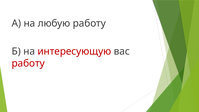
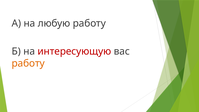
работу colour: red -> orange (28, 63)
